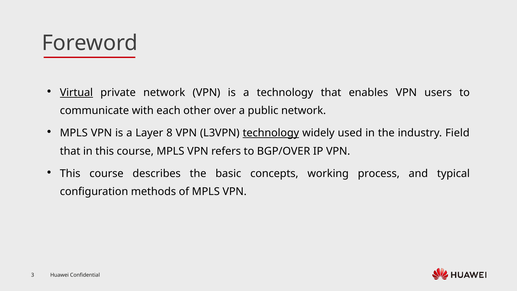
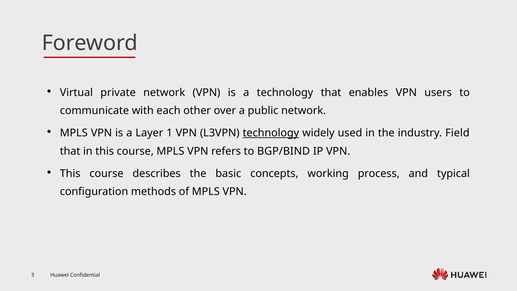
Virtual underline: present -> none (76, 93)
8: 8 -> 1 (169, 133)
BGP/OVER: BGP/OVER -> BGP/BIND (284, 151)
